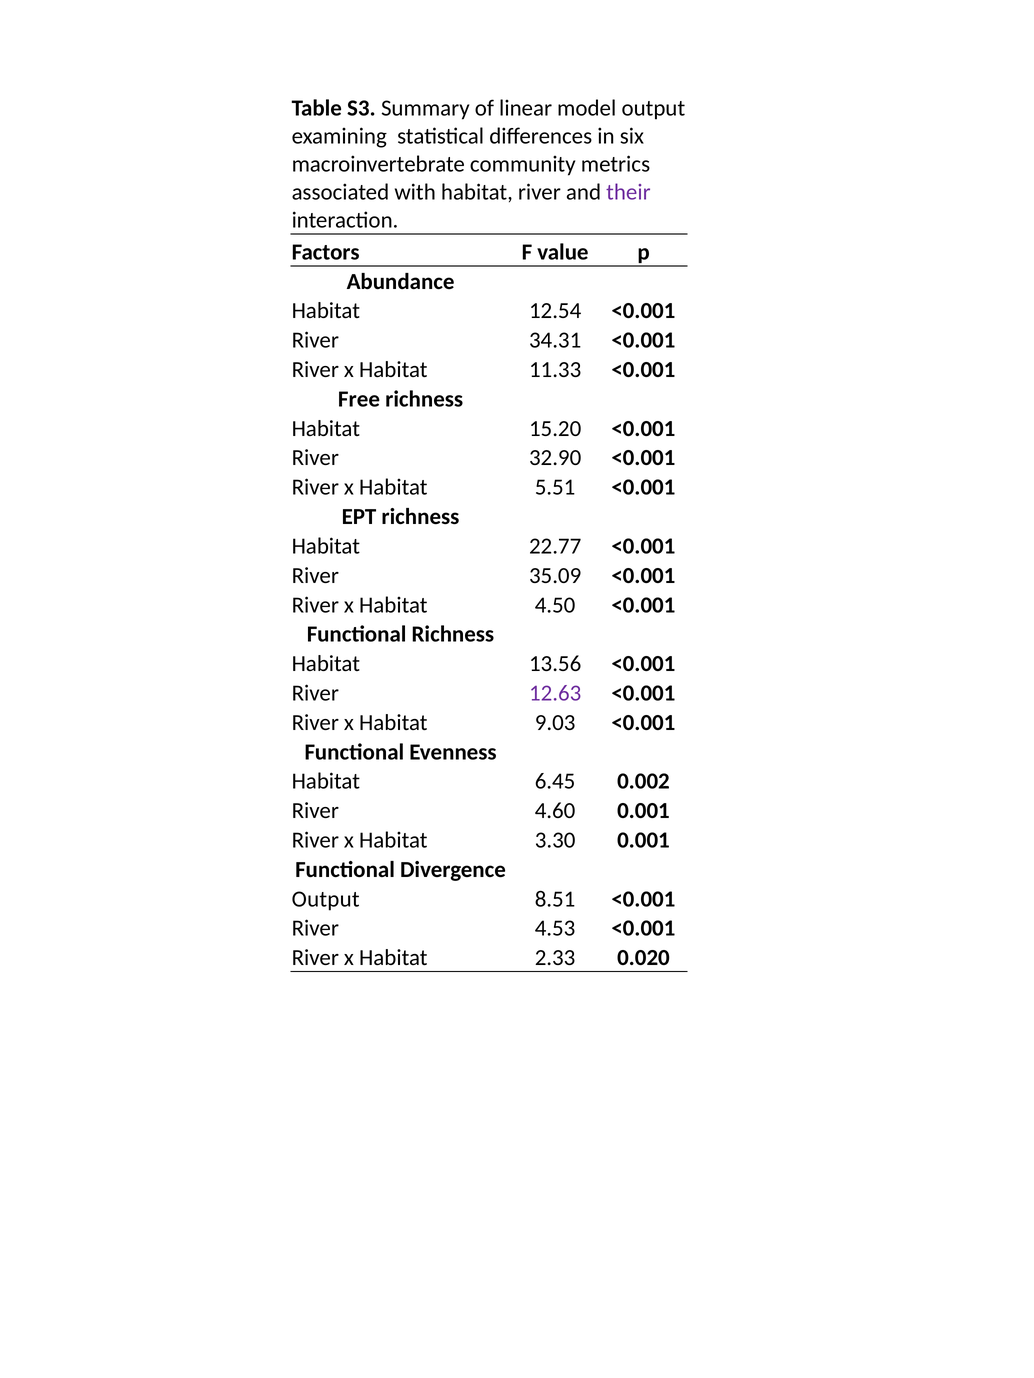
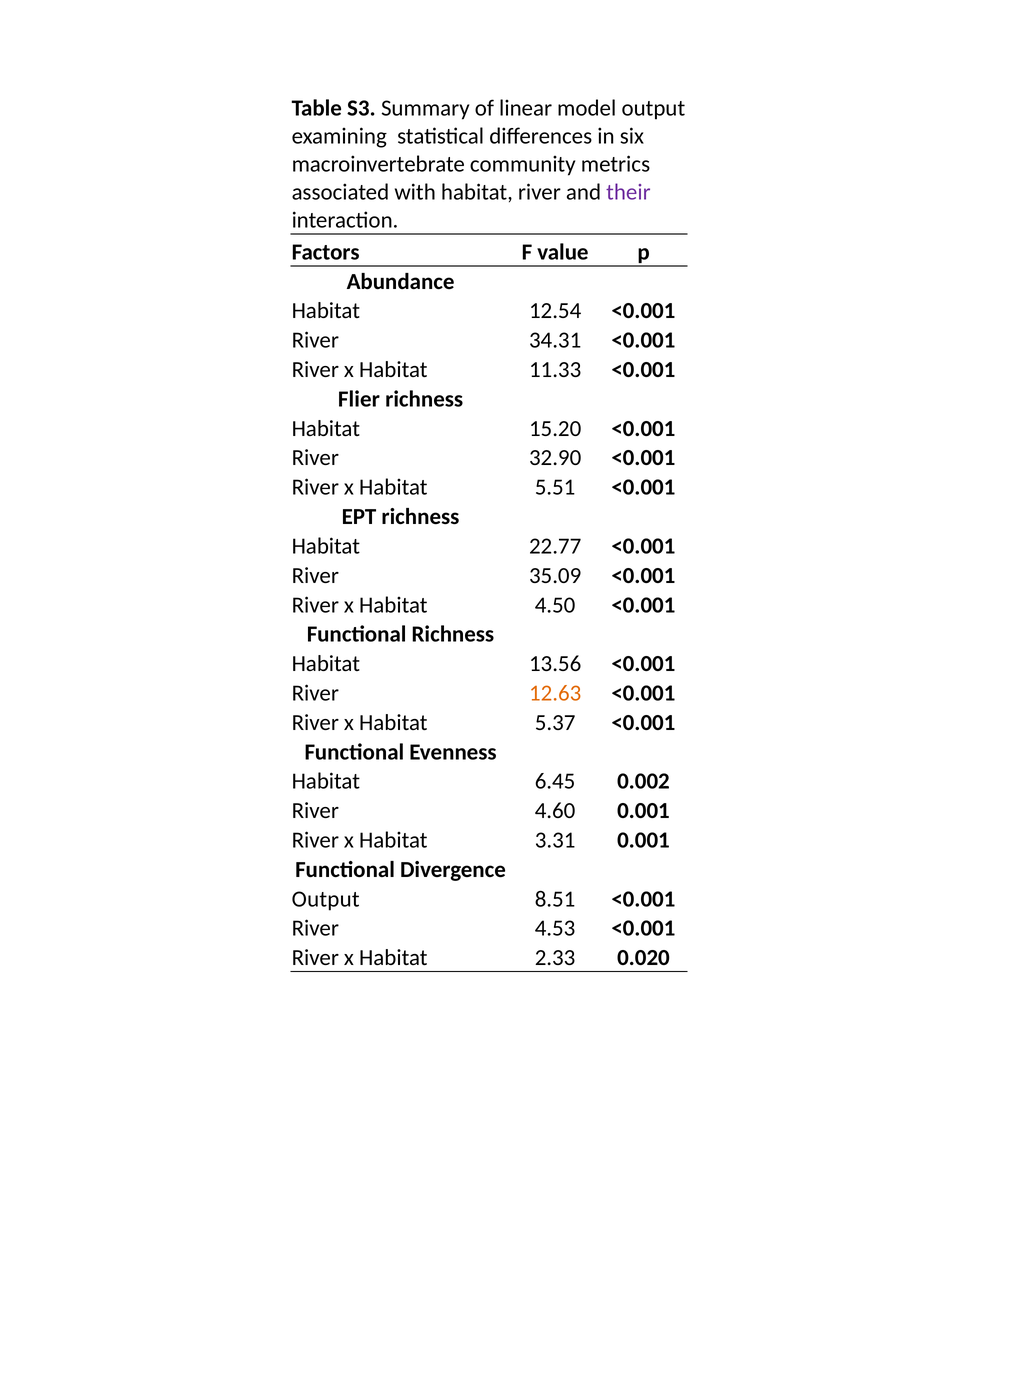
Free: Free -> Flier (359, 399)
12.63 colour: purple -> orange (555, 693)
9.03: 9.03 -> 5.37 (555, 723)
3.30: 3.30 -> 3.31 (555, 841)
